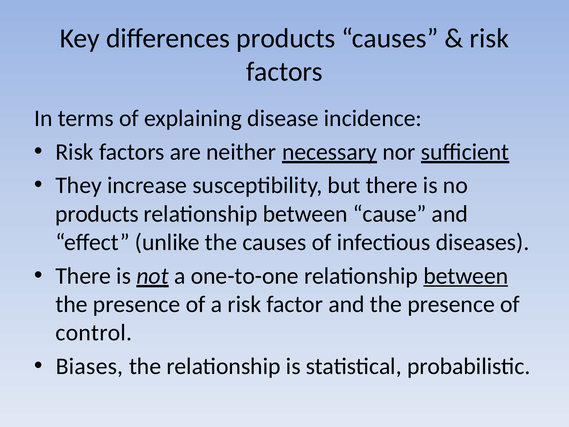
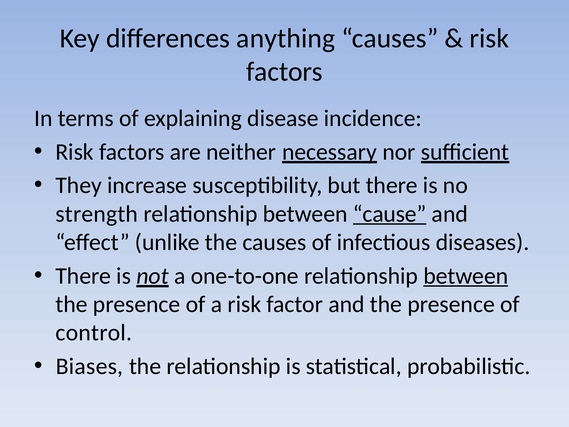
differences products: products -> anything (286, 38)
products: products -> strength (97, 214)
cause underline: none -> present (390, 214)
